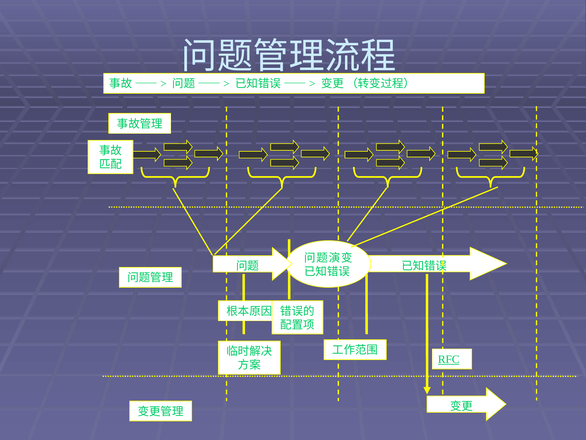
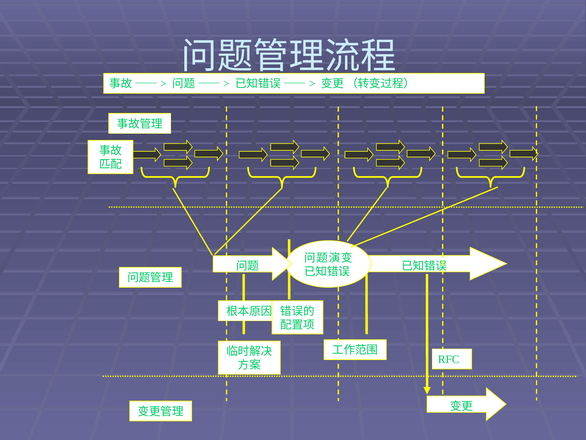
RFC underline: present -> none (449, 359)
